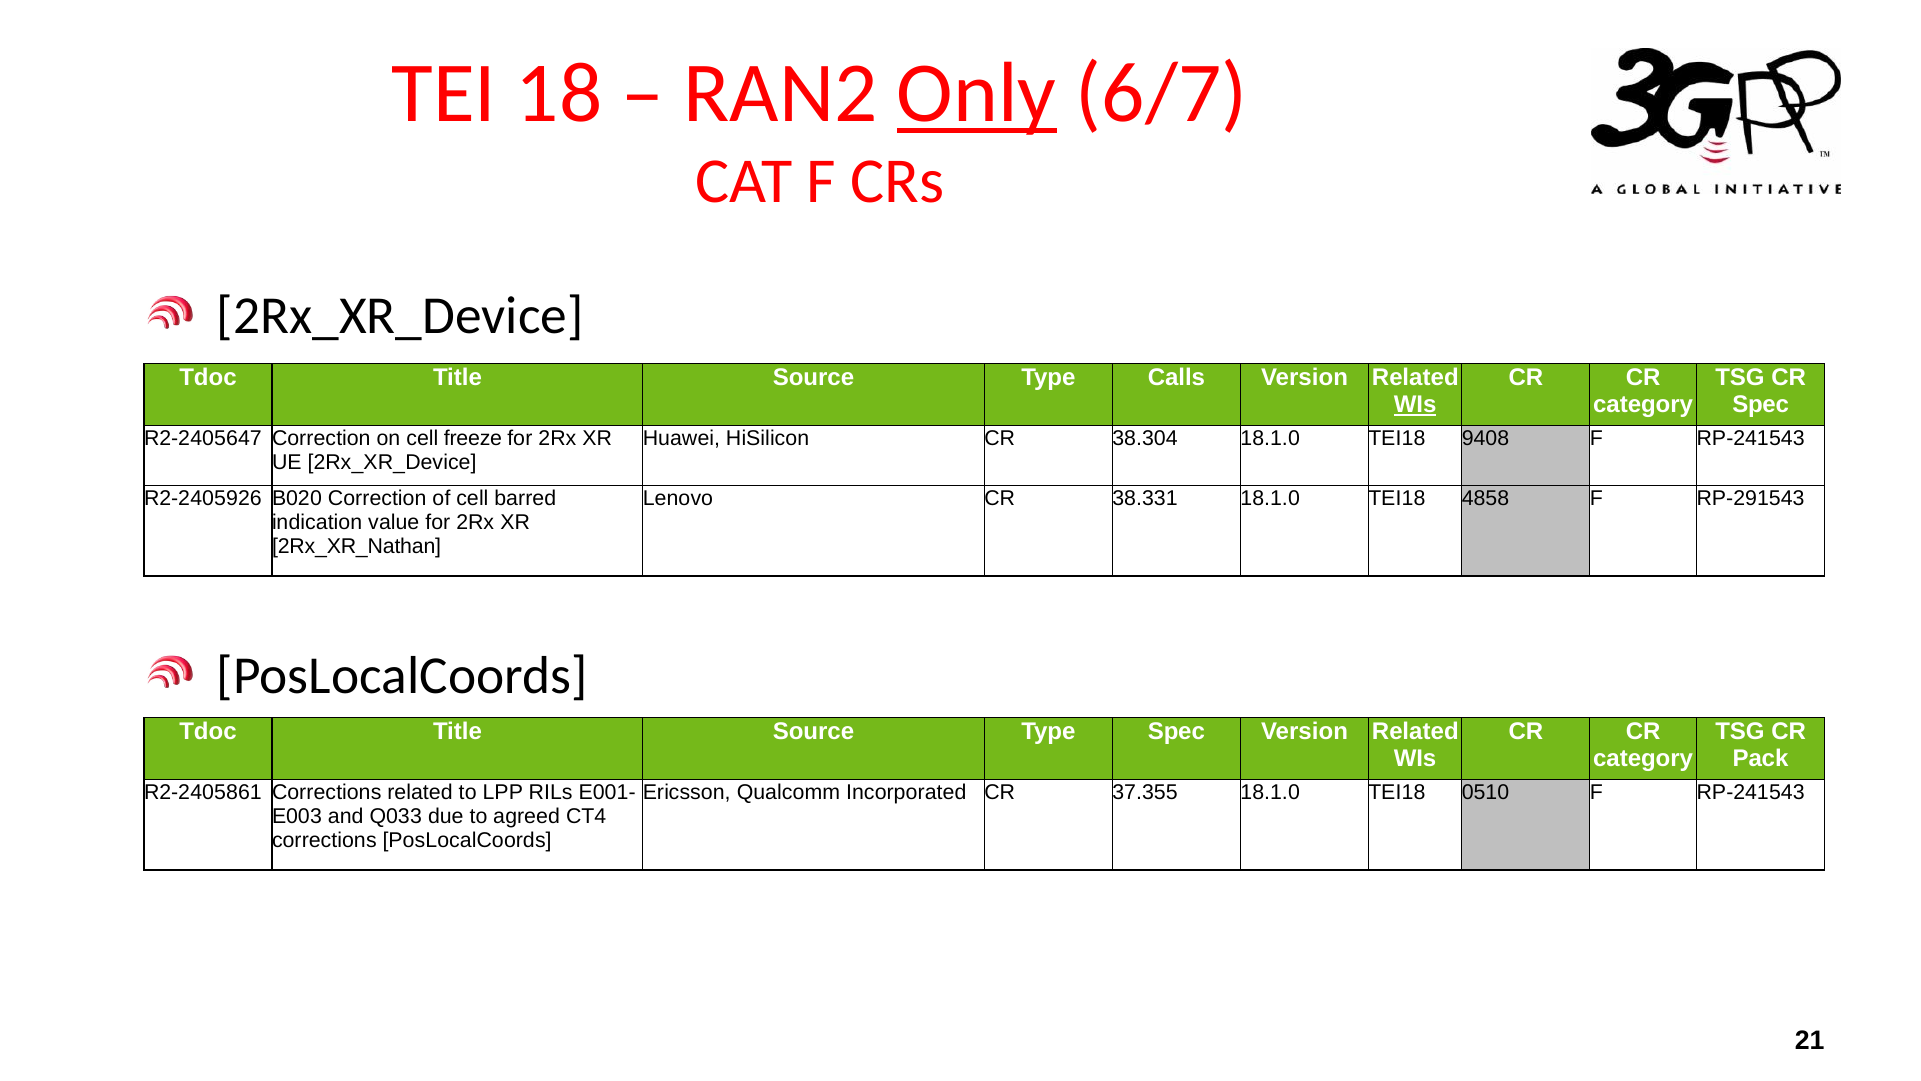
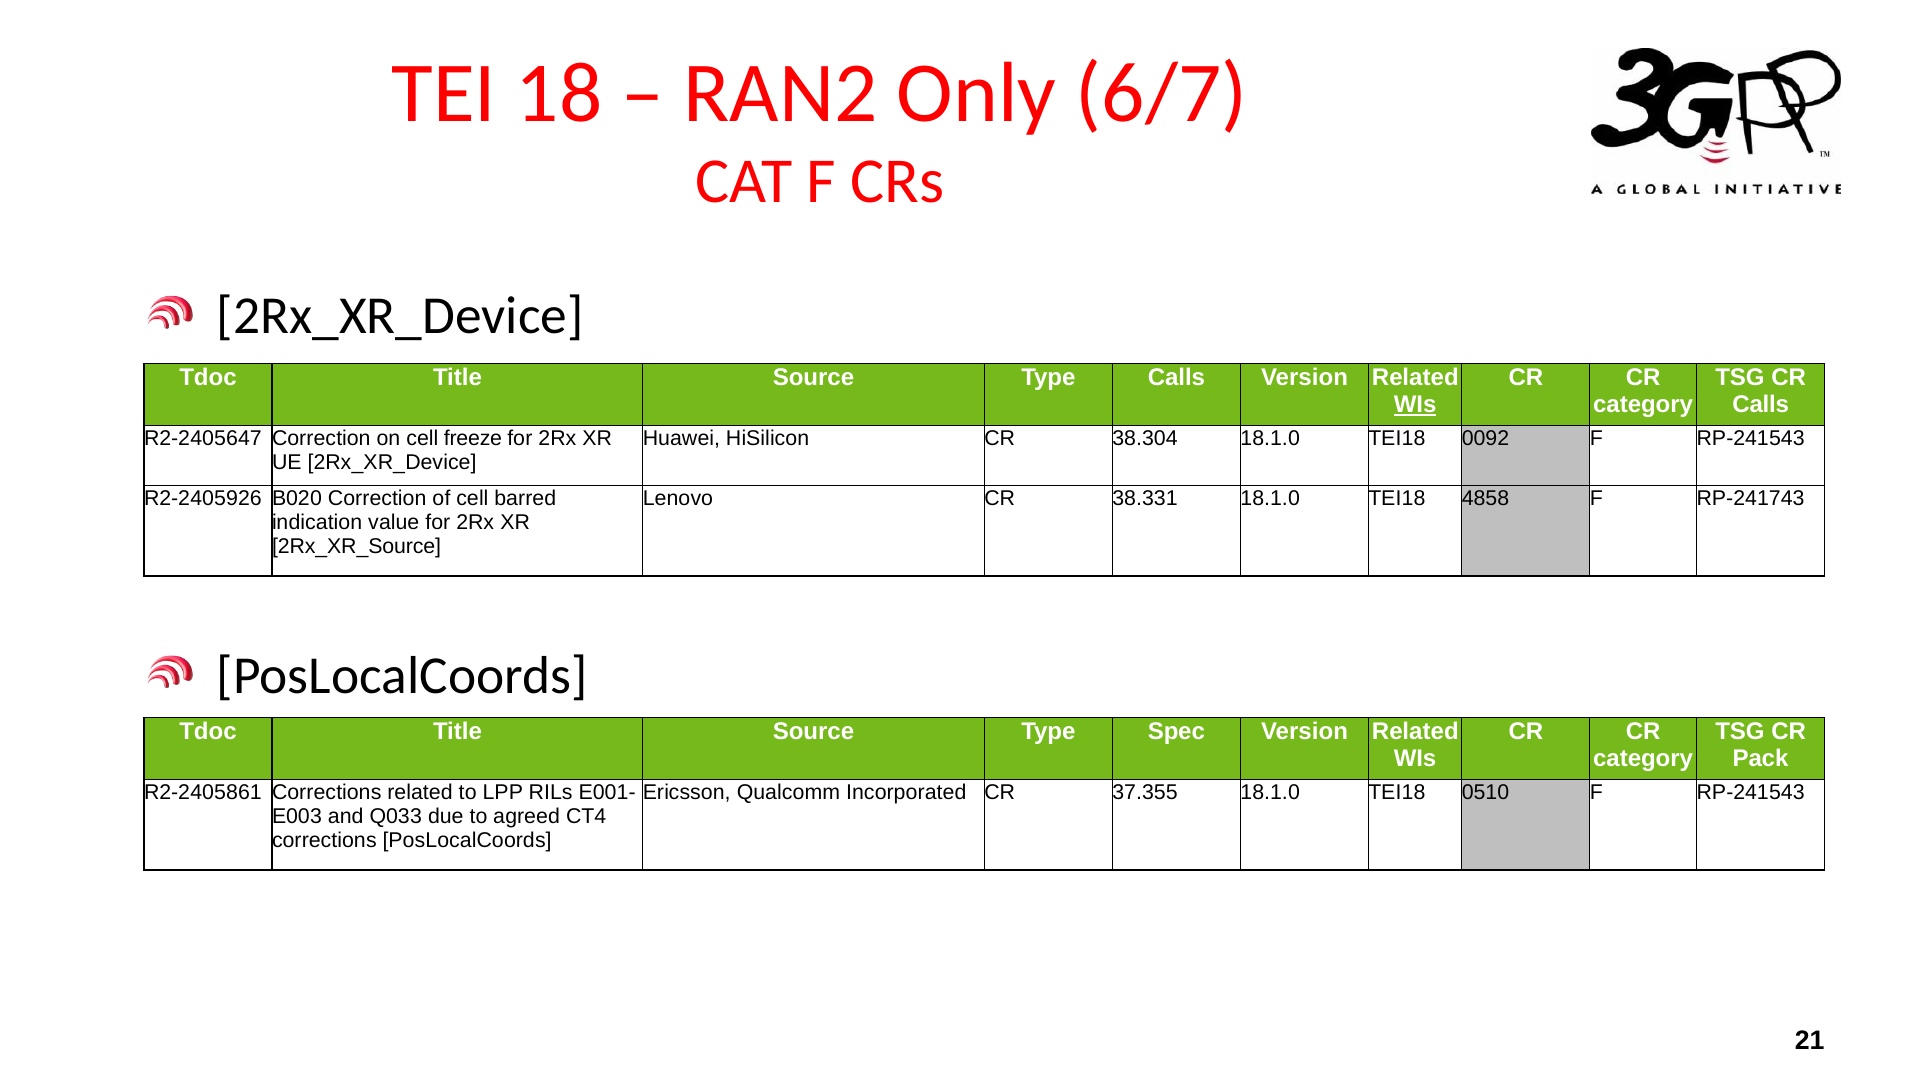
Only underline: present -> none (977, 94)
Spec: Spec -> Calls (1761, 404)
9408: 9408 -> 0092 (1485, 438)
RP-291543: RP-291543 -> RP-241743 (1751, 498)
2Rx_XR_Nathan: 2Rx_XR_Nathan -> 2Rx_XR_Source (357, 546)
